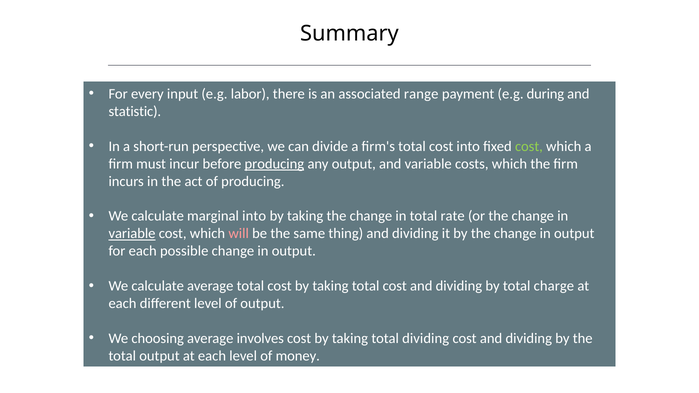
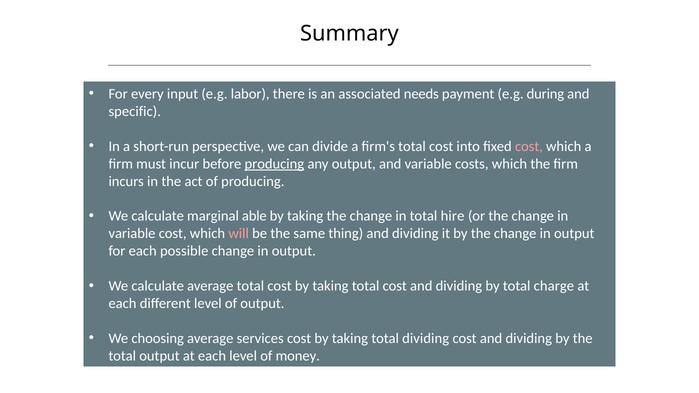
range: range -> needs (421, 94)
statistic: statistic -> specific (135, 111)
cost colour: light green -> pink (529, 146)
marginal into: into -> able (254, 216)
rate: rate -> hire (453, 216)
variable underline: present -> none (132, 234)
involves: involves -> services (260, 339)
